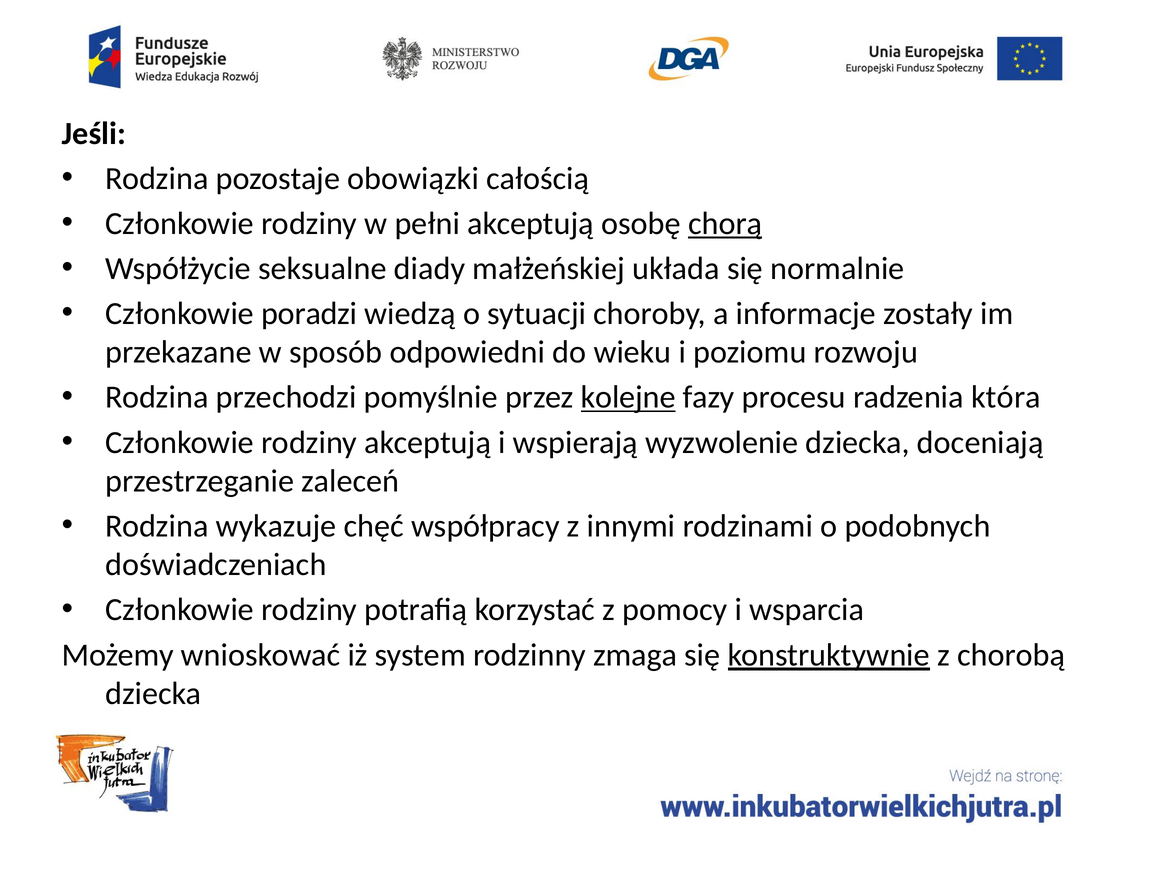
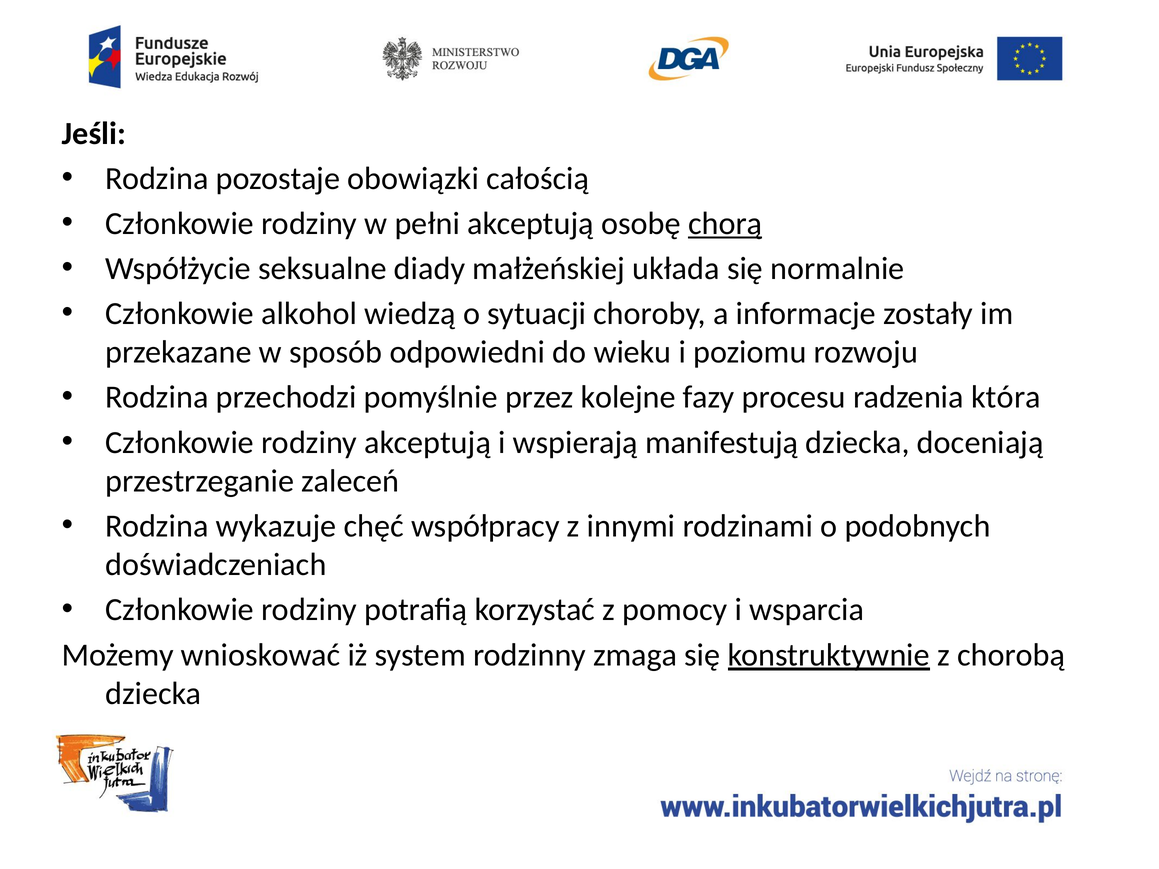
poradzi: poradzi -> alkohol (309, 314)
kolejne underline: present -> none (628, 397)
wyzwolenie: wyzwolenie -> manifestują (722, 443)
